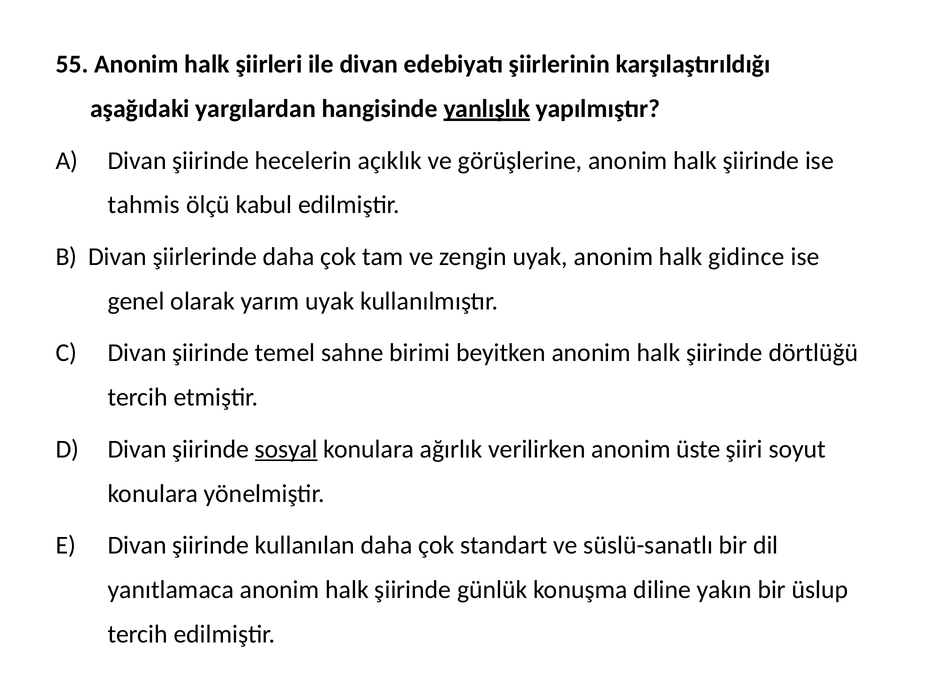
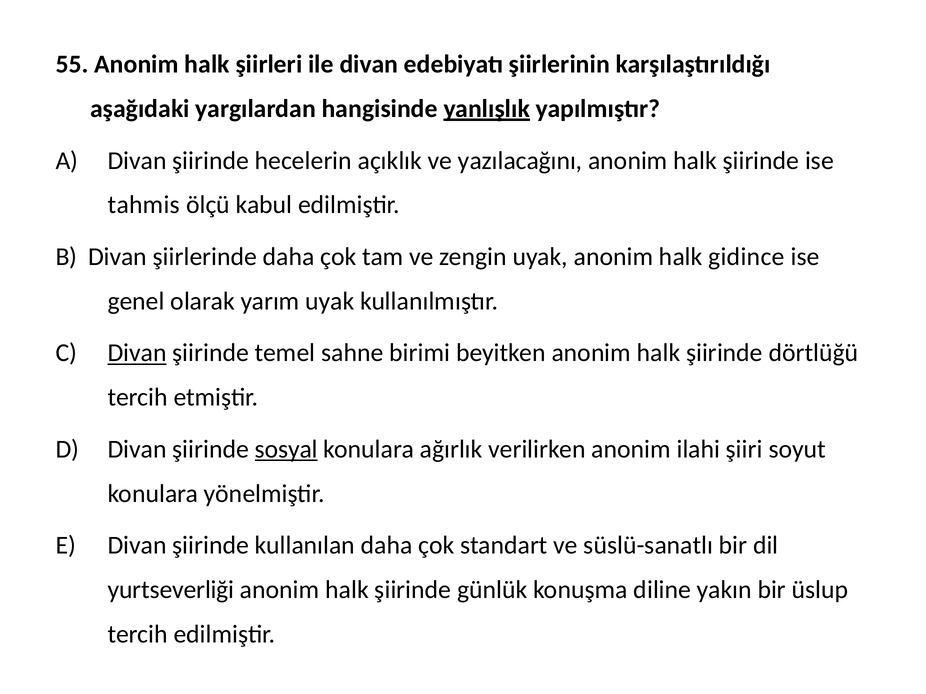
görüşlerine: görüşlerine -> yazılacağını (520, 161)
Divan underline: none -> present (137, 353)
üste: üste -> ilahi (698, 450)
yanıtlamaca: yanıtlamaca -> yurtseverliği (171, 590)
